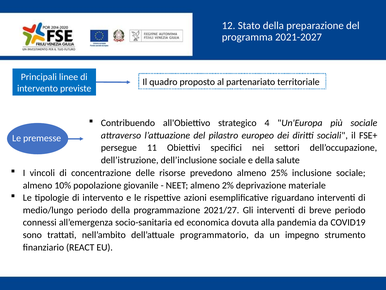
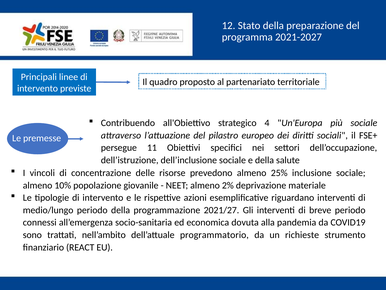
impegno: impegno -> richieste (302, 235)
